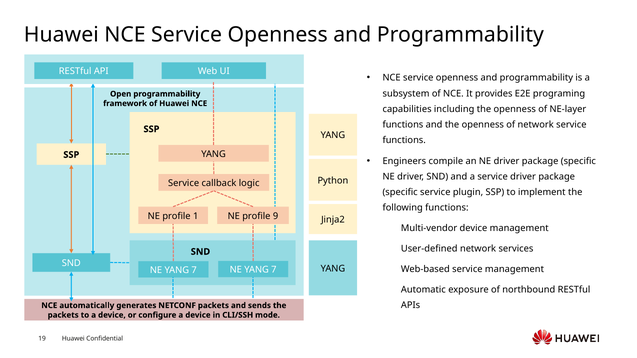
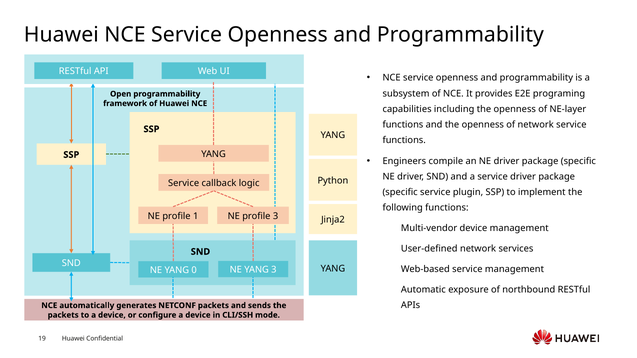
profile 9: 9 -> 3 (276, 216)
7: 7 -> 3 (274, 270)
7: 7 -> 0 (194, 270)
